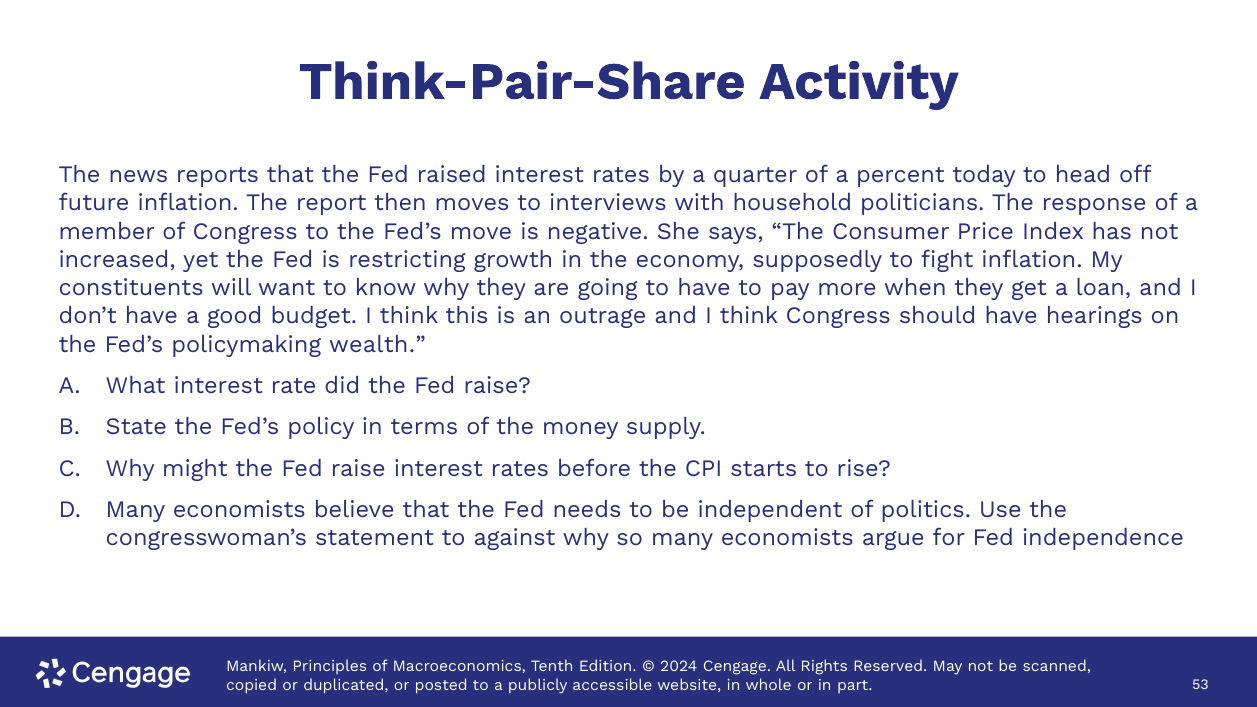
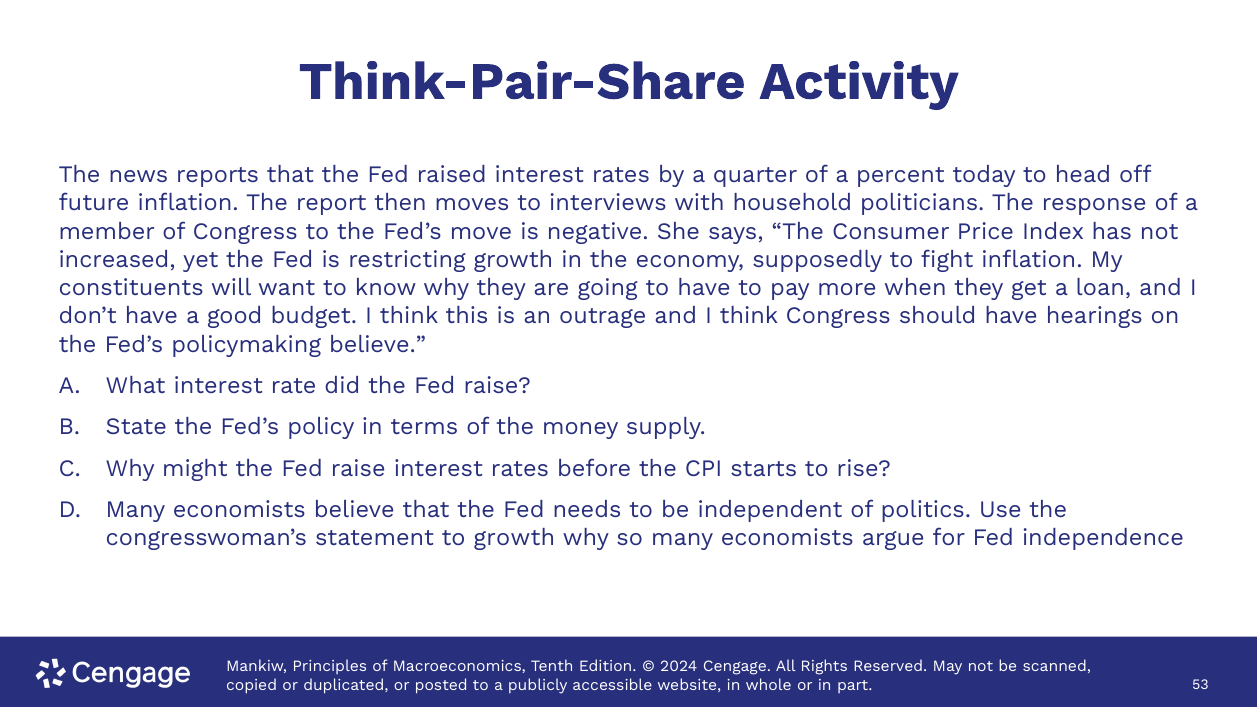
policymaking wealth: wealth -> believe (378, 344)
to against: against -> growth (514, 538)
